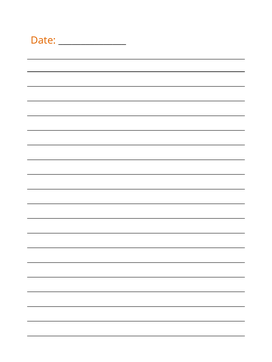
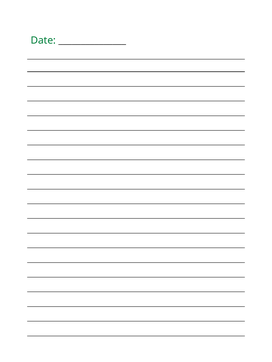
Date colour: orange -> green (43, 41)
